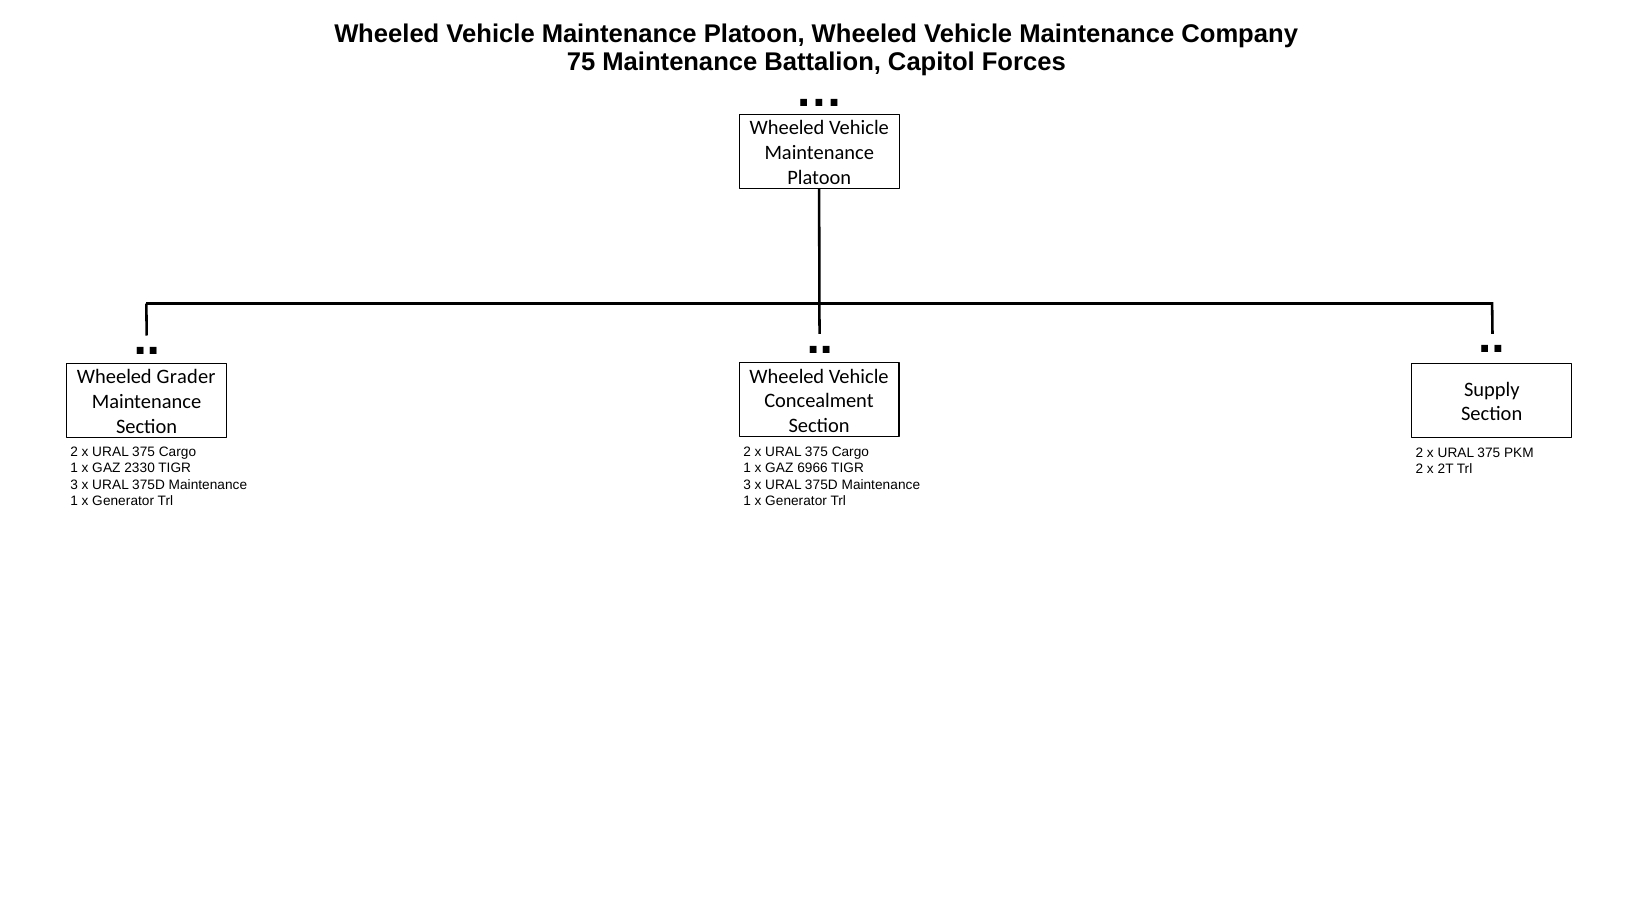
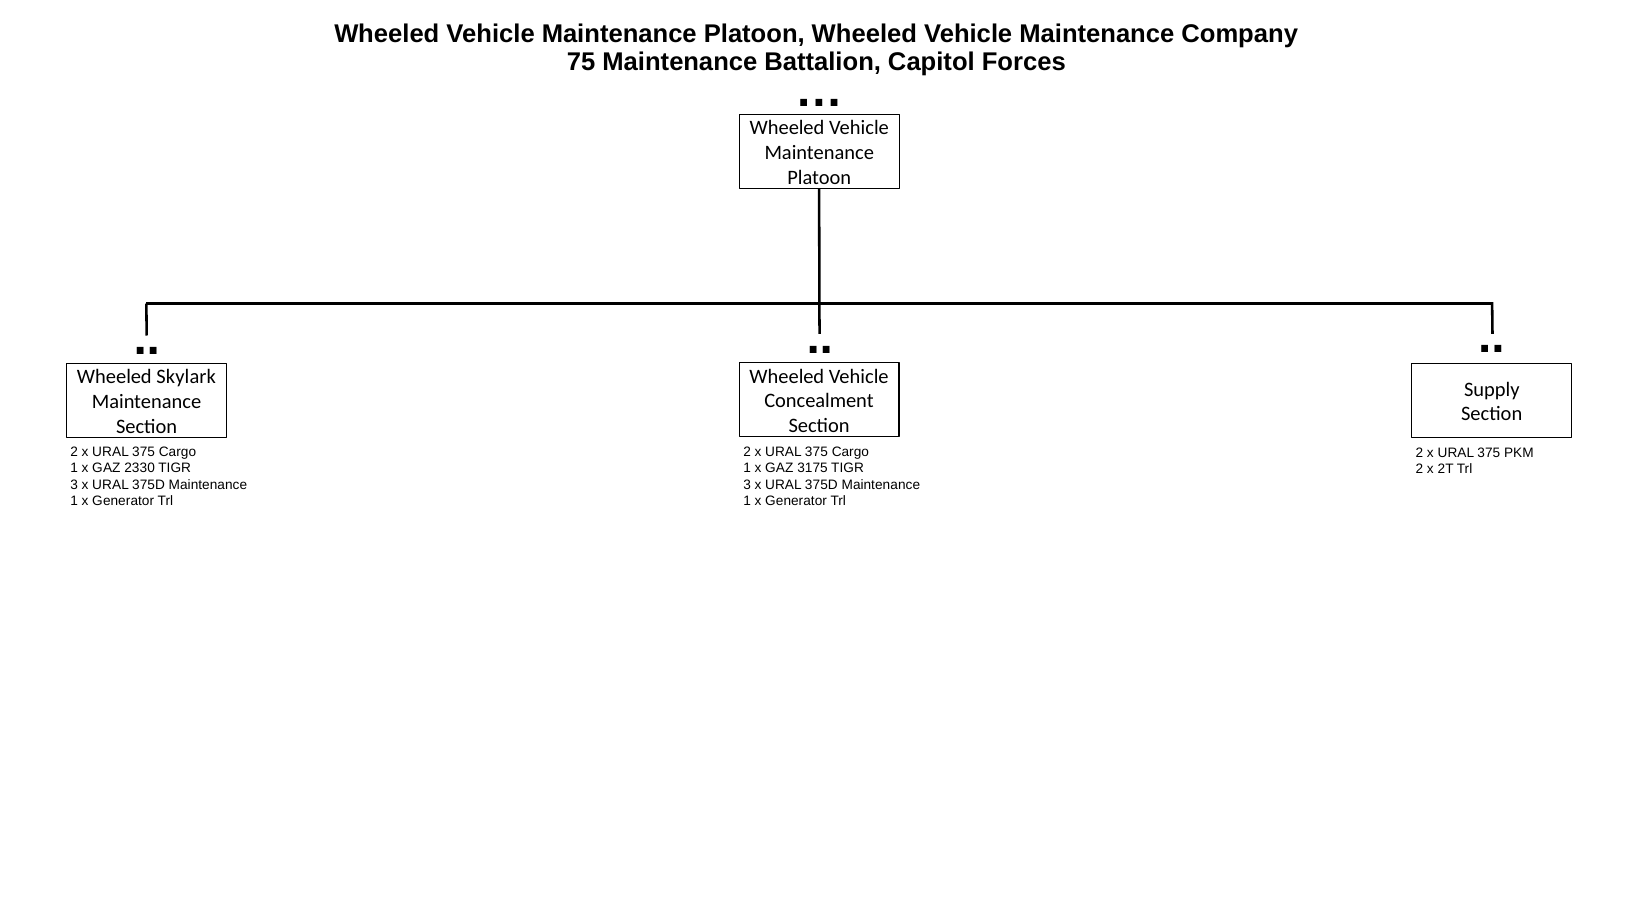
Grader: Grader -> Skylark (186, 377)
6966: 6966 -> 3175 (812, 468)
